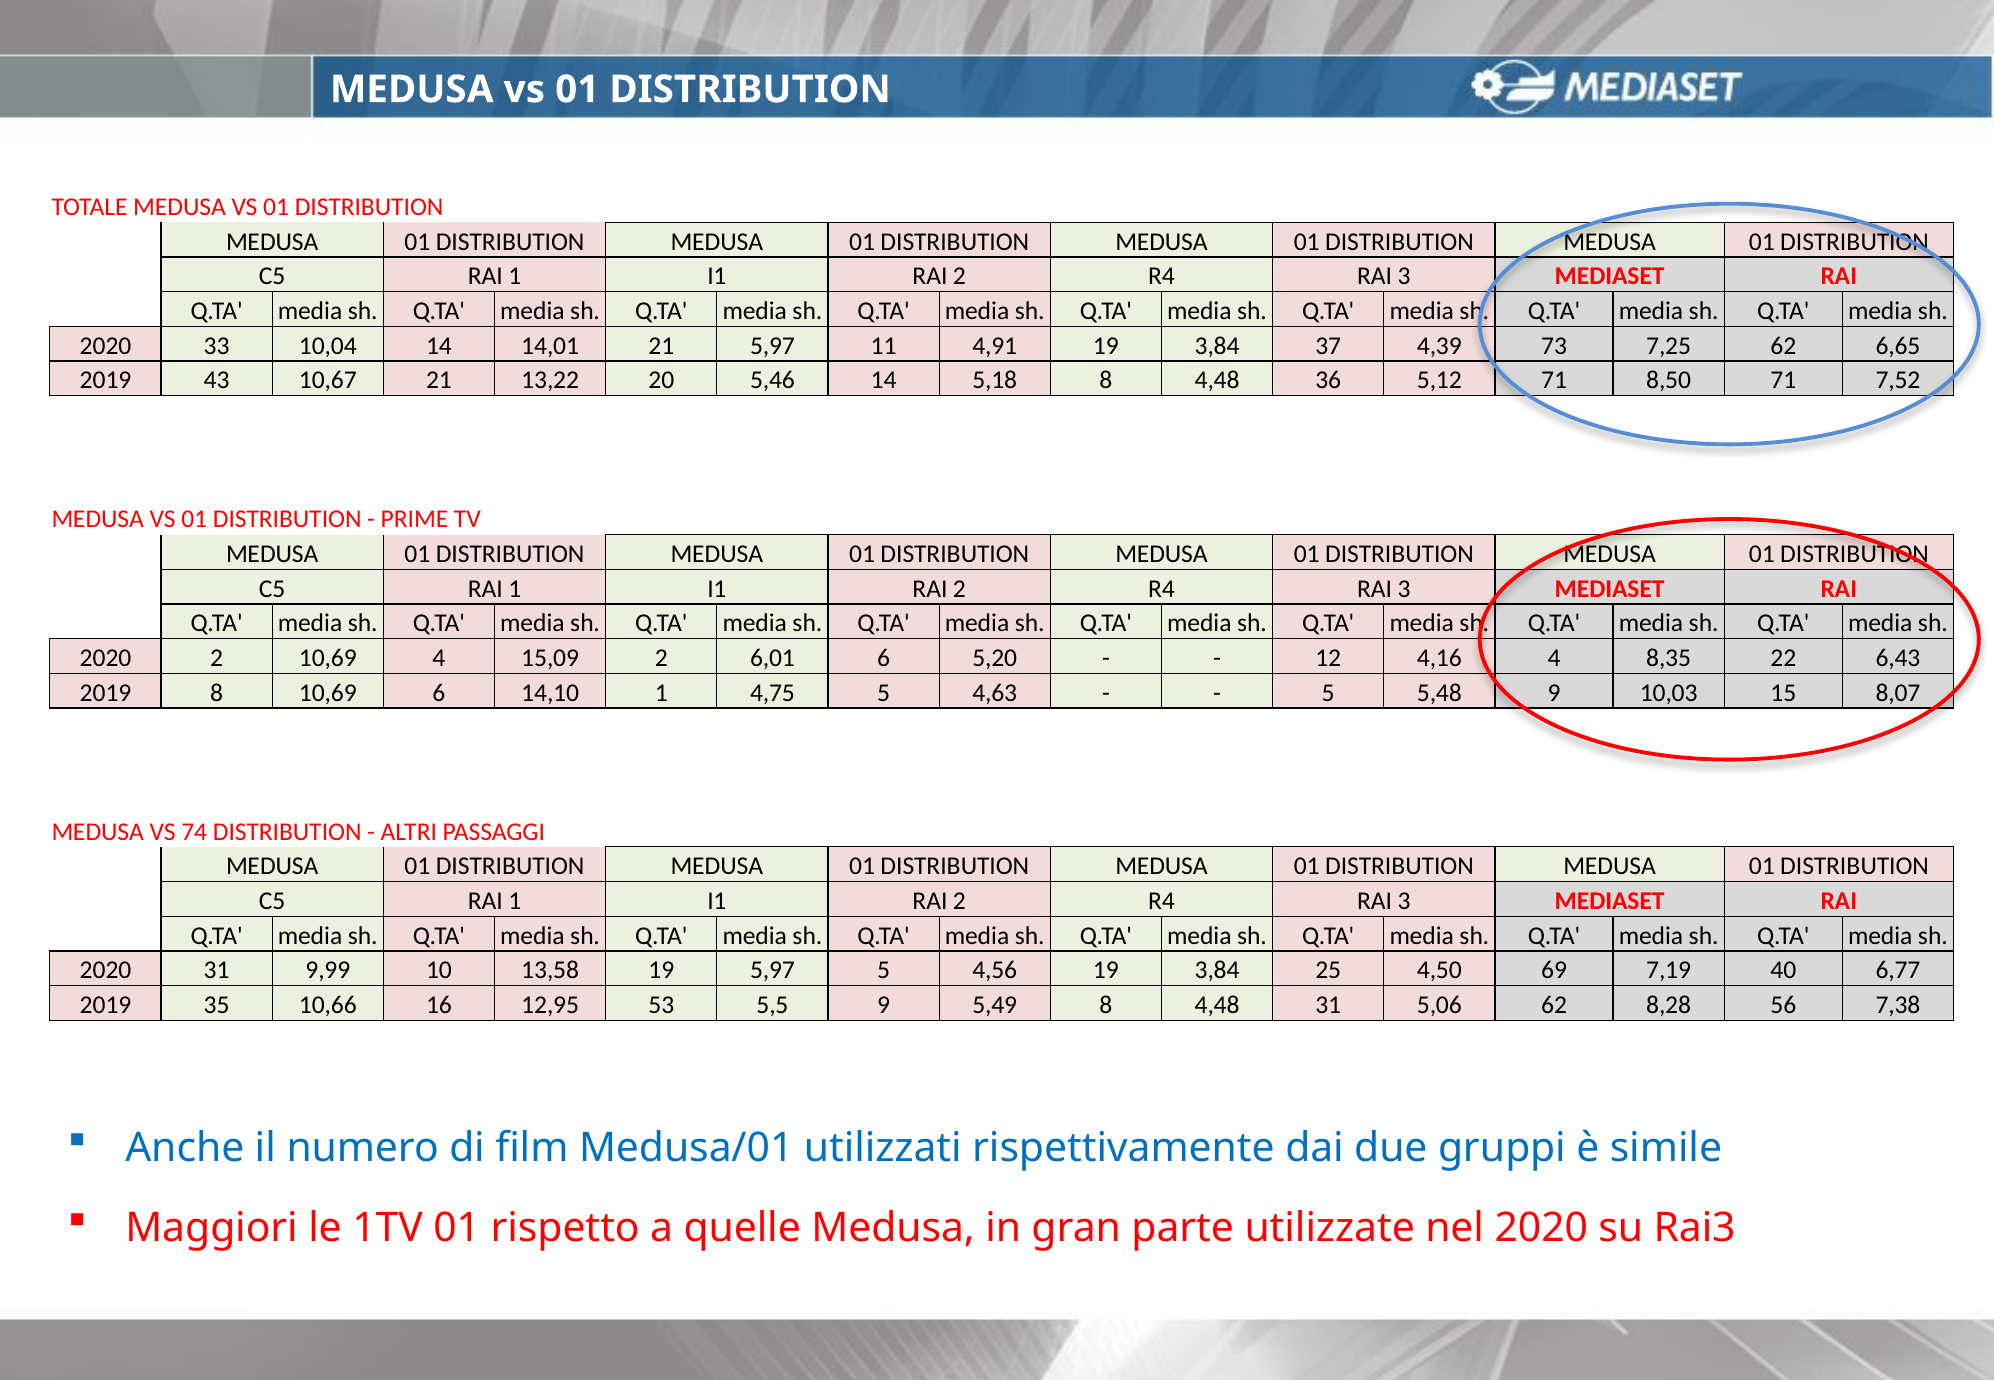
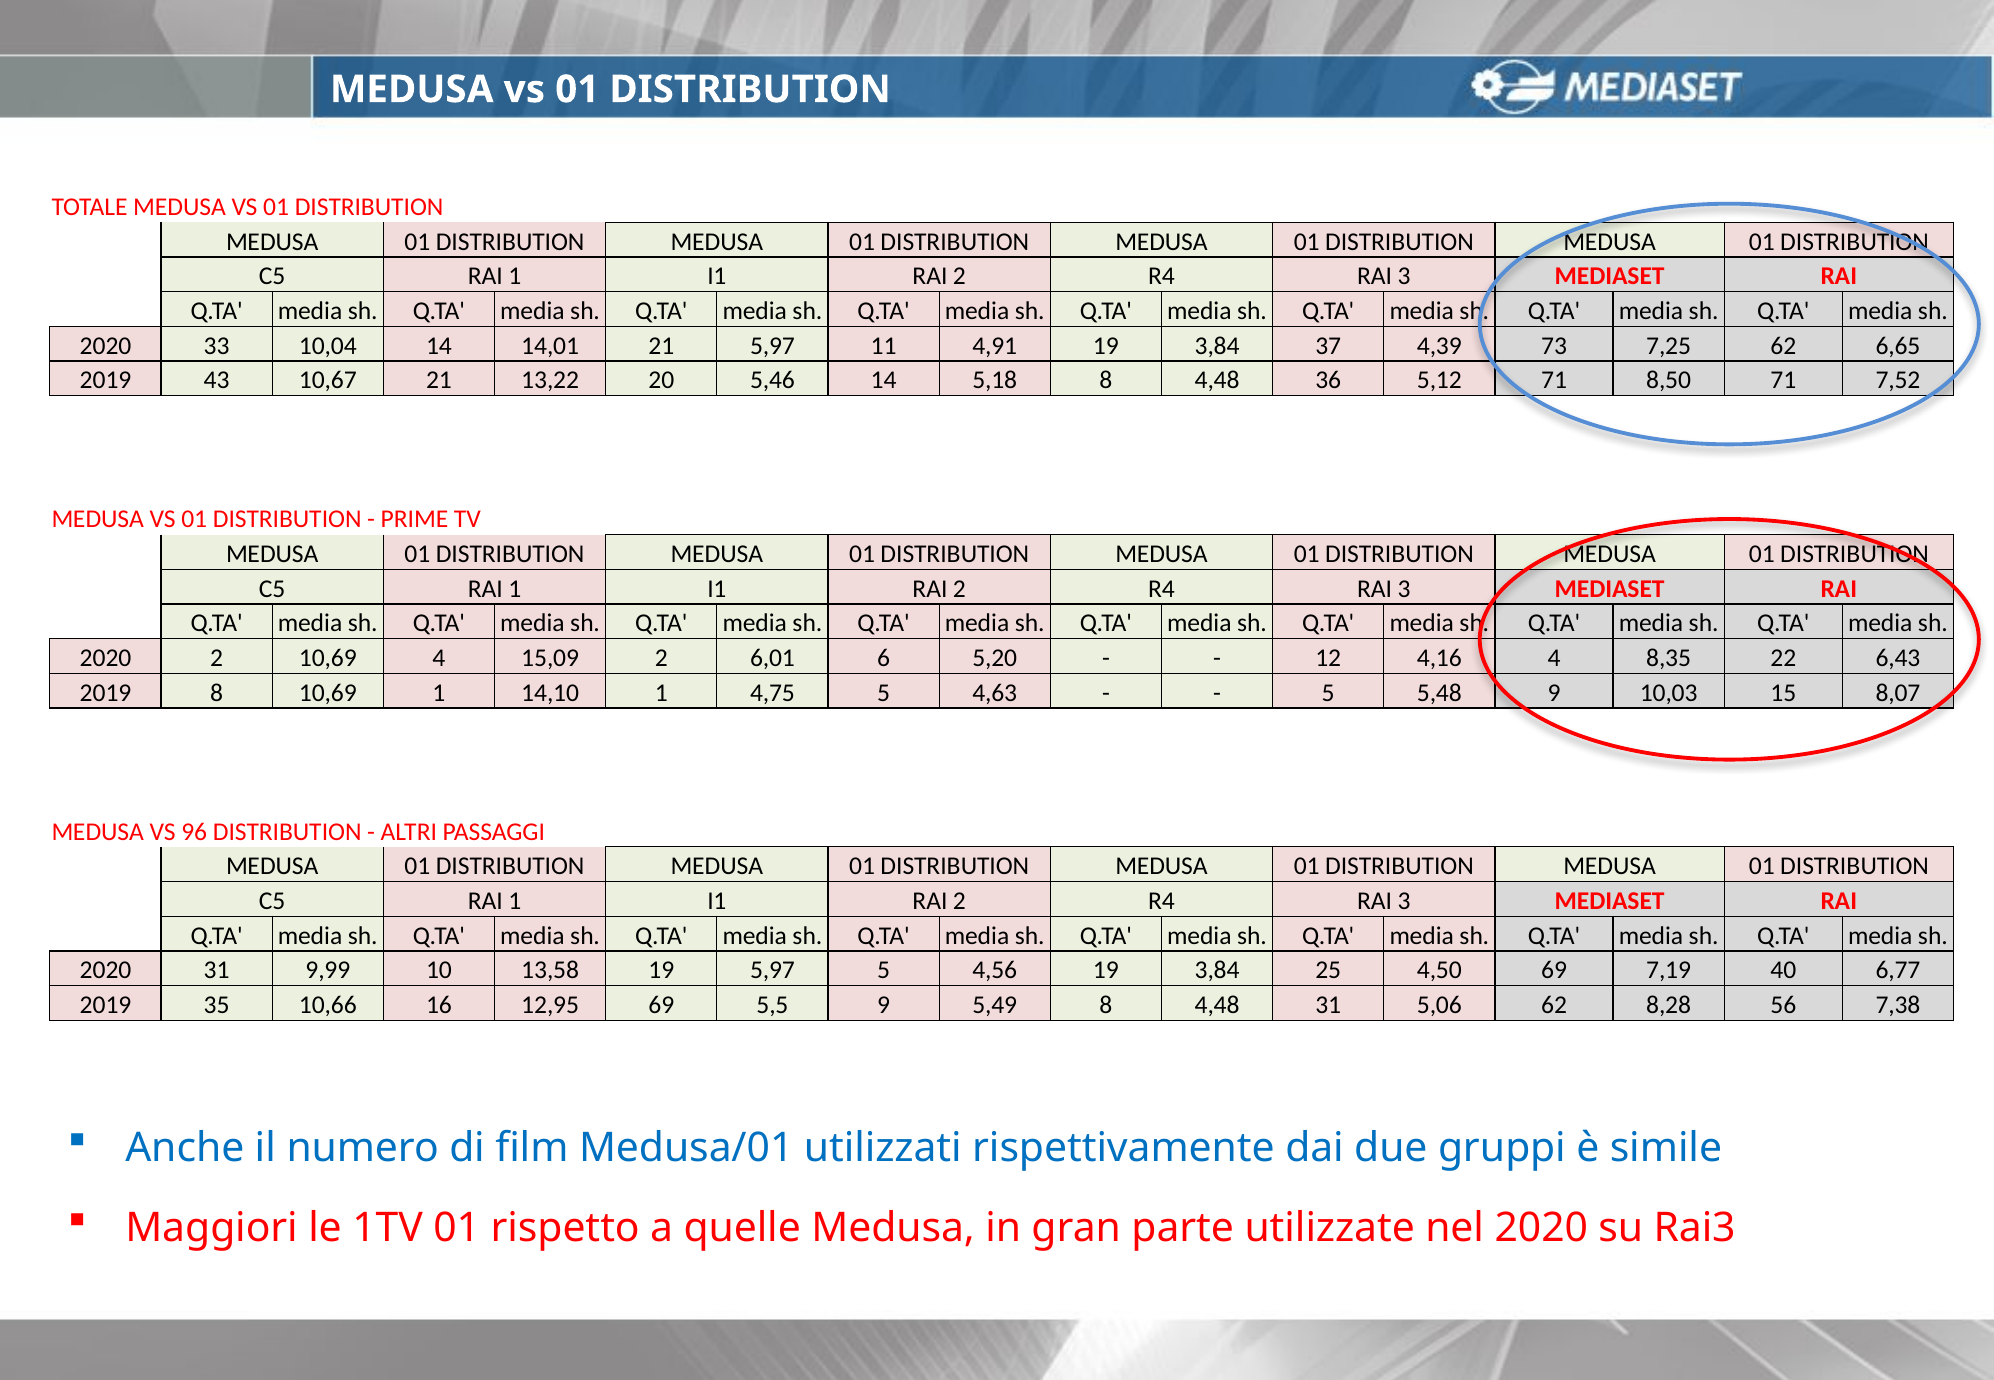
10,69 6: 6 -> 1 (439, 693)
74: 74 -> 96 (194, 832)
12,95 53: 53 -> 69 (661, 1005)
